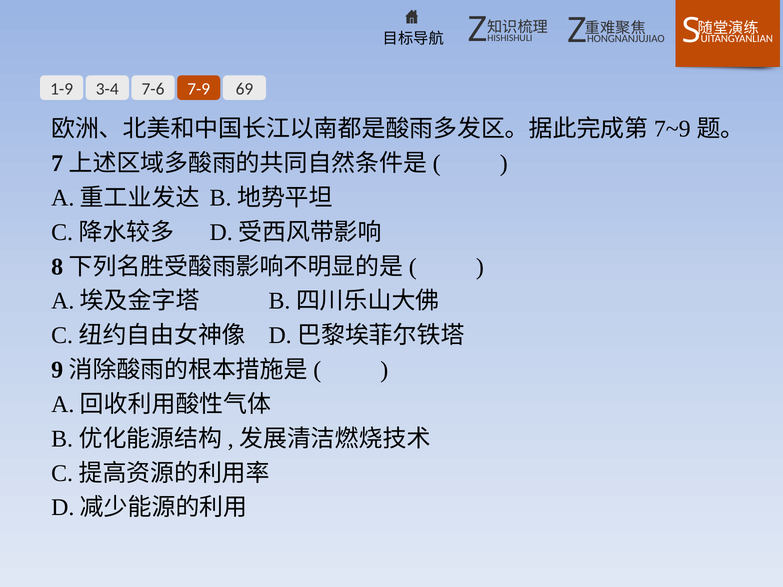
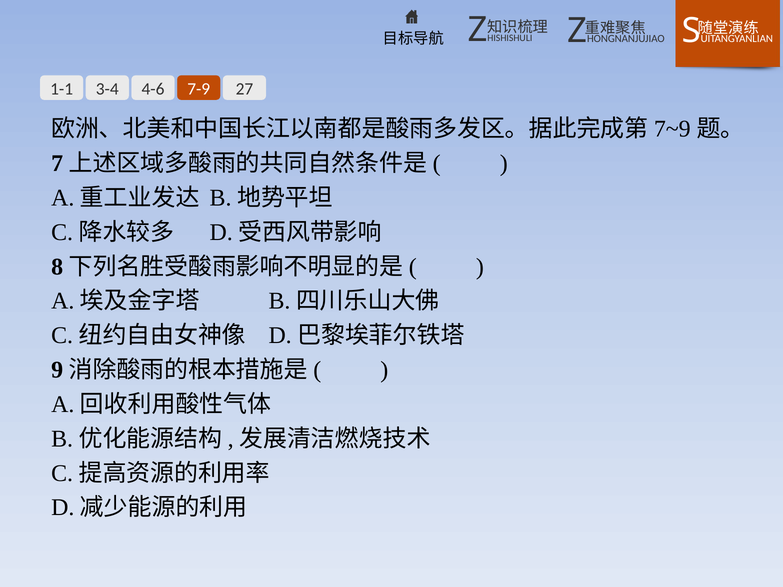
1-9: 1-9 -> 1-1 (62, 89)
7-6: 7-6 -> 4-6 (153, 89)
69: 69 -> 27 (244, 89)
